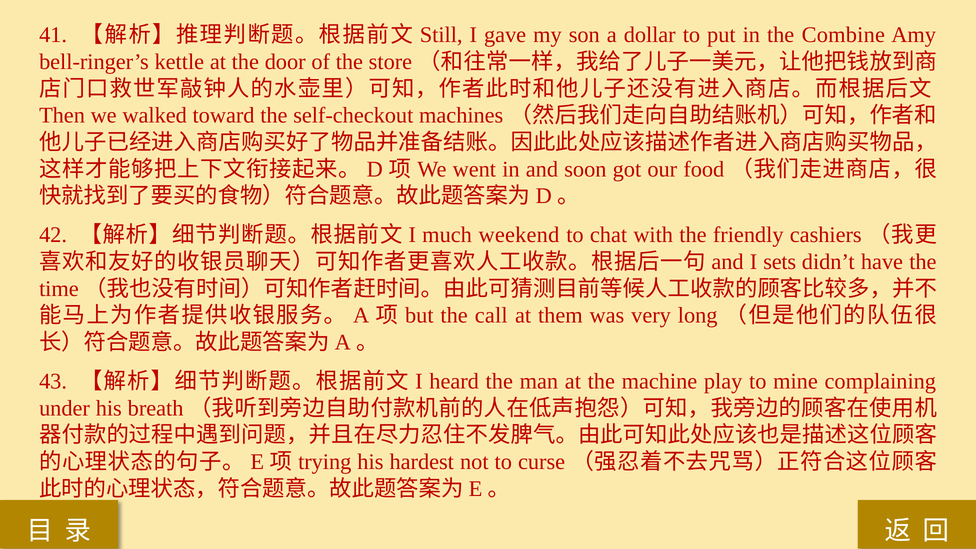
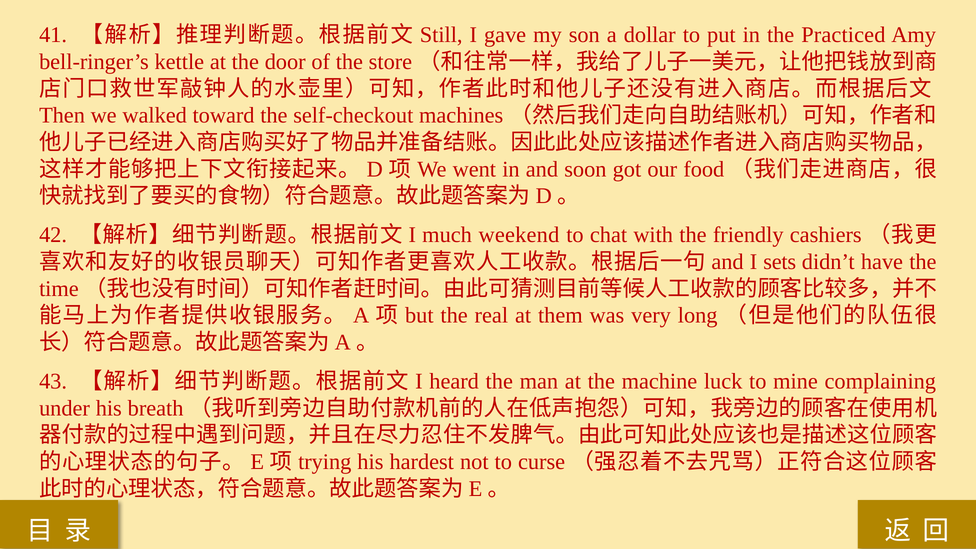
Combine: Combine -> Practiced (843, 35)
call: call -> real (491, 316)
play: play -> luck (723, 381)
